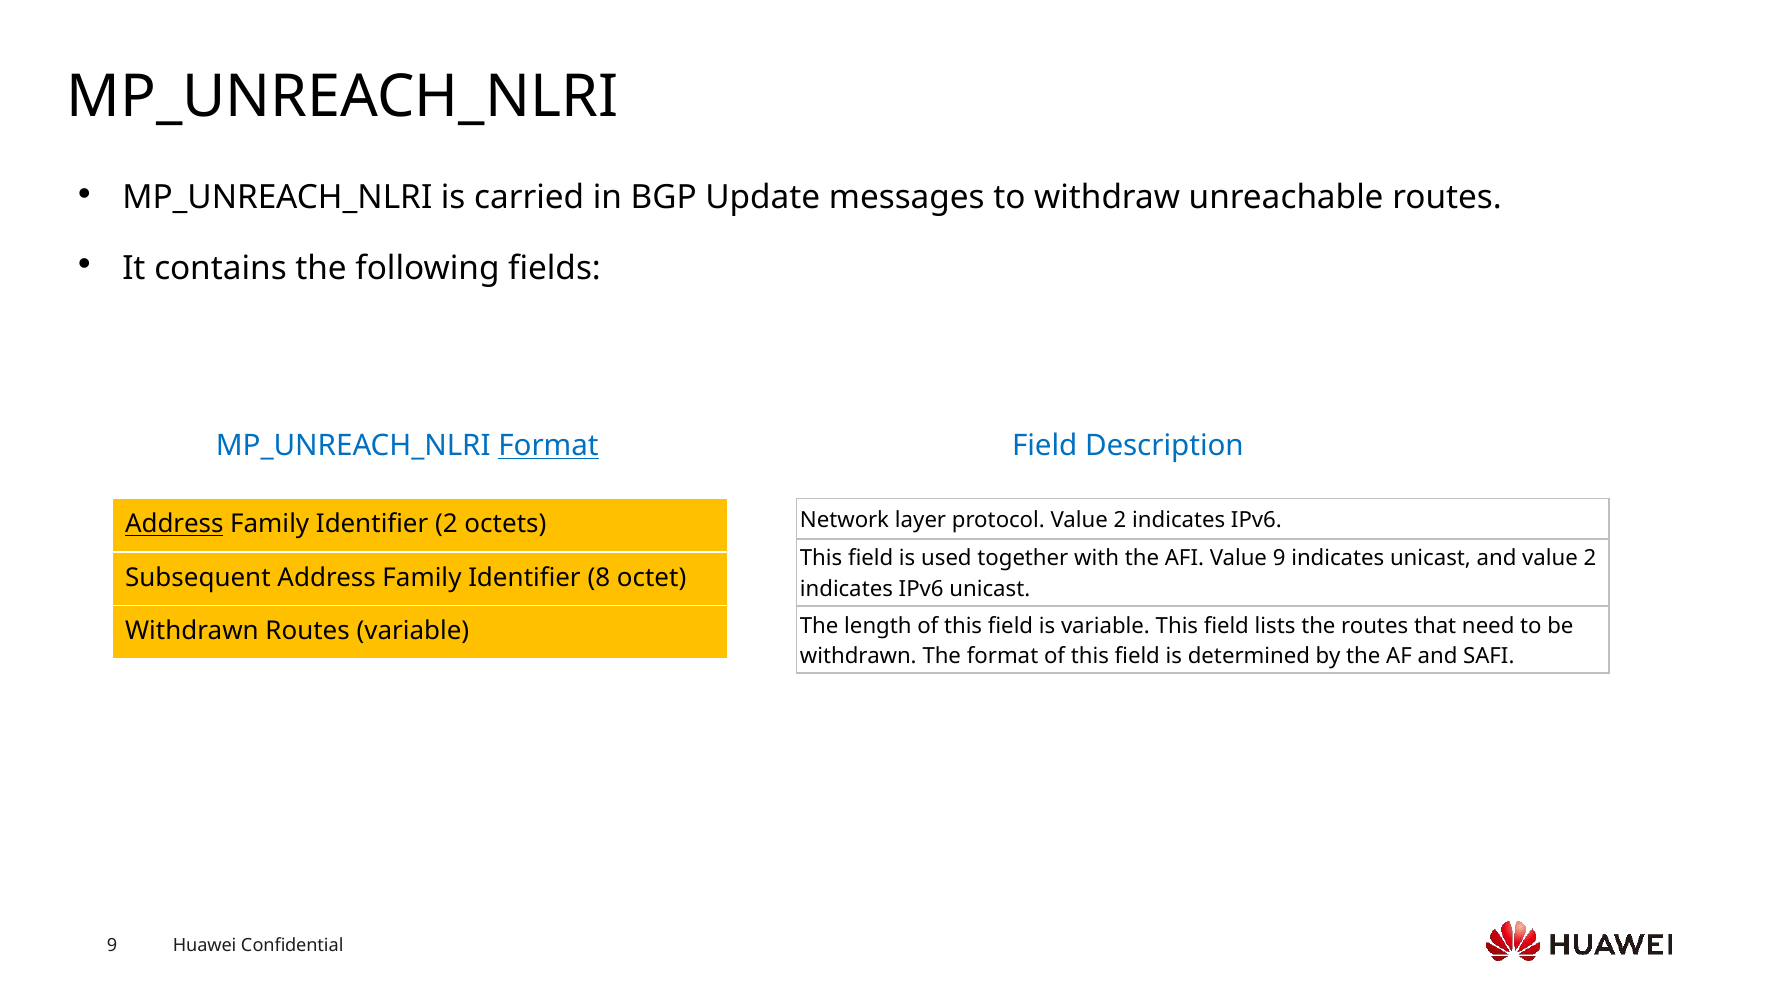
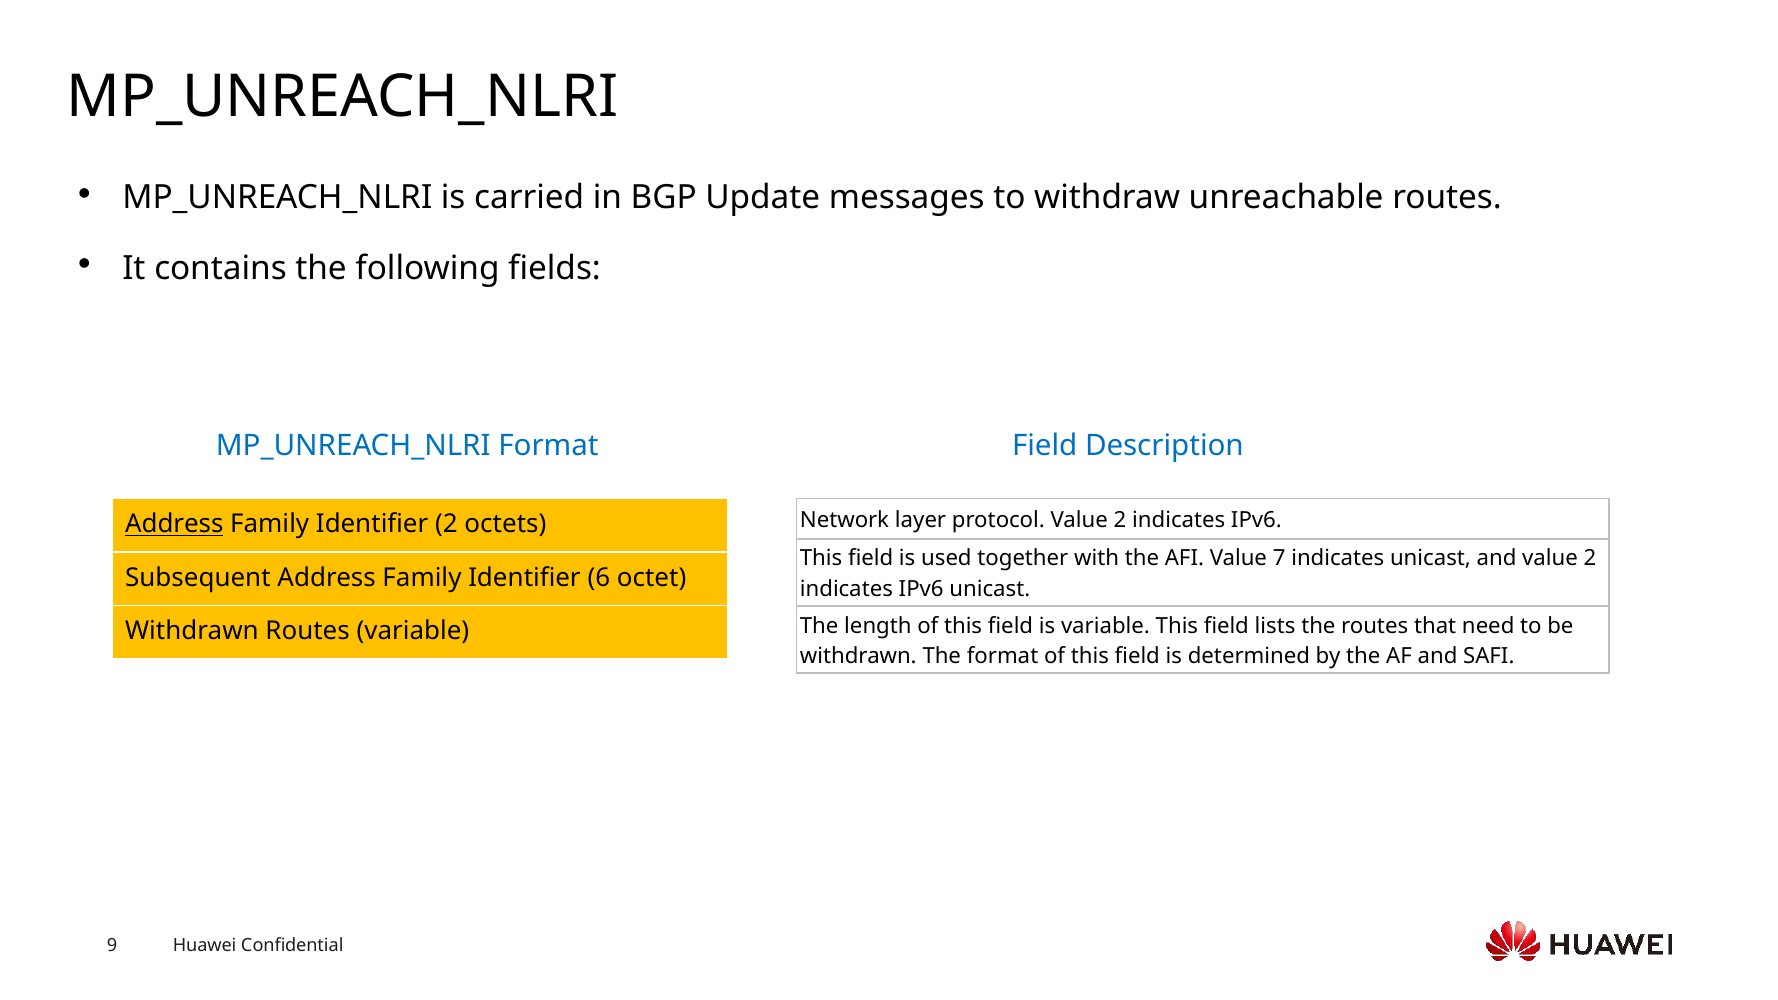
Format underline: present -> none (548, 446)
Value 9: 9 -> 7 (1279, 559)
8: 8 -> 6 (599, 578)
